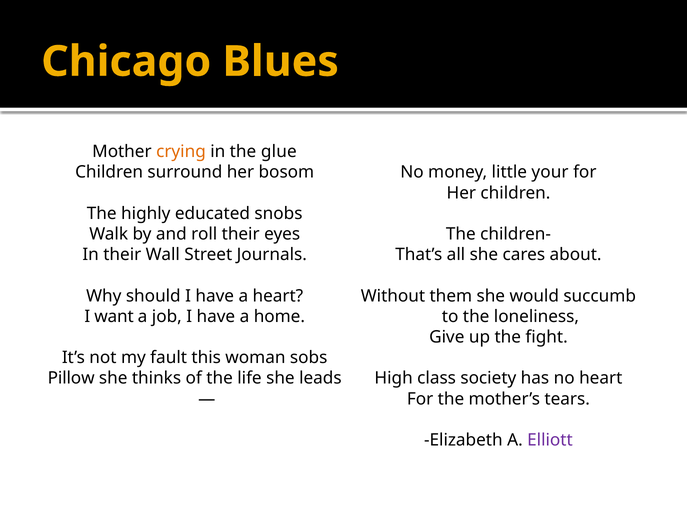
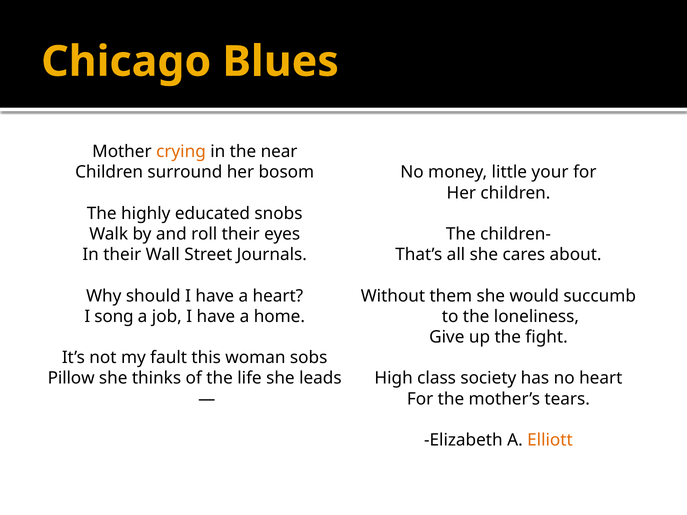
glue: glue -> near (279, 152)
want: want -> song (114, 317)
Elliott colour: purple -> orange (550, 440)
